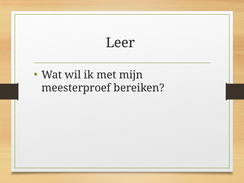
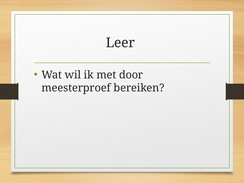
mijn: mijn -> door (131, 75)
